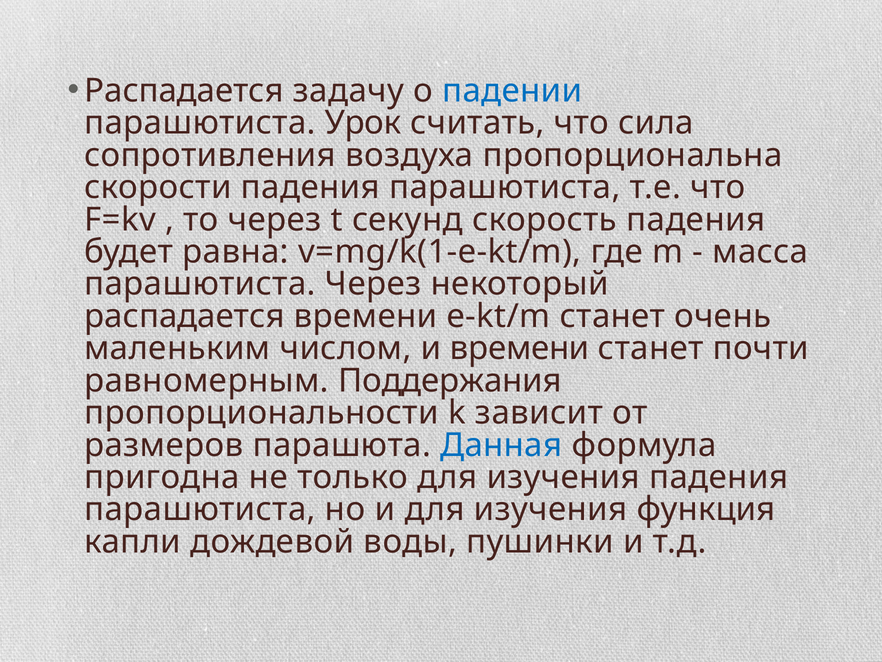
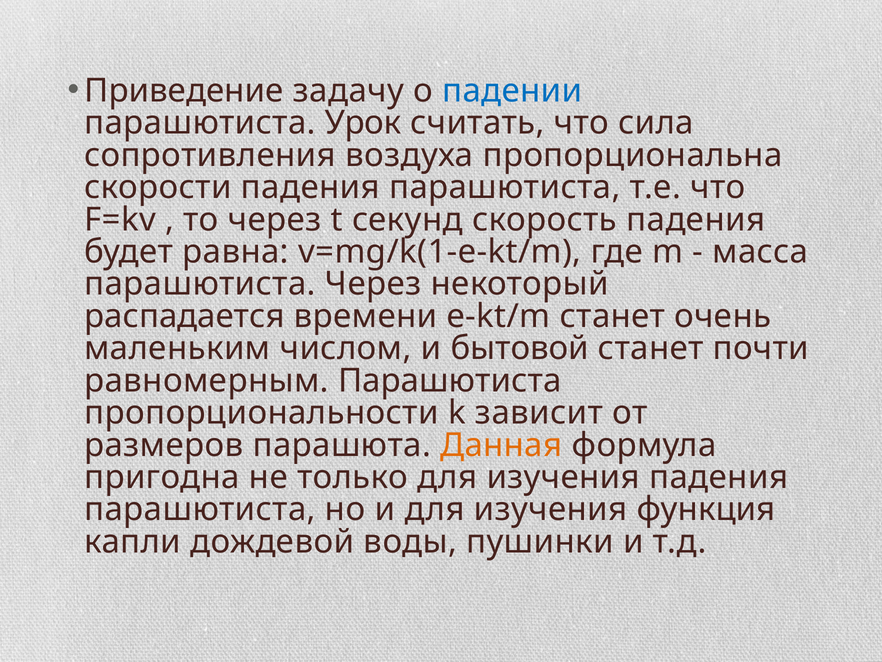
Распадается: Распадается -> Приведение (184, 91)
и времени: времени -> бытовой (520, 348)
равномерным Поддержания: Поддержания -> Парашютиста (450, 380)
Данная colour: blue -> orange (501, 445)
